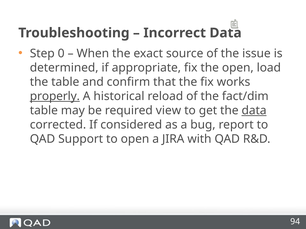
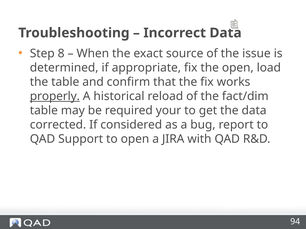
0: 0 -> 8 (61, 54)
view: view -> your (169, 111)
data underline: present -> none (254, 111)
